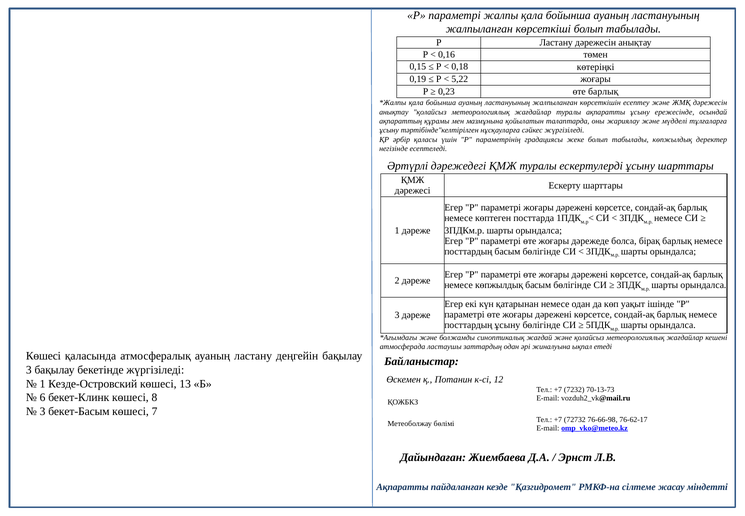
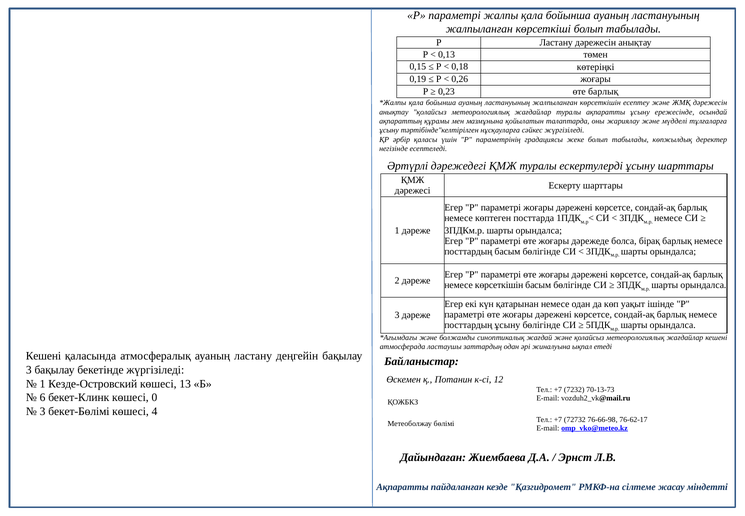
0,16: 0,16 -> 0,13 (447, 54)
5,22: 5,22 -> 0,26 (460, 79)
немесе көпжылдық: көпжылдық -> көрсеткішін (499, 285)
Көшесі: Көшесі -> Кешені (43, 356)
8: 8 -> 0 (154, 397)
бекет-Басым: бекет-Басым -> бекет-Бөлімі (79, 411)
7: 7 -> 4 (155, 411)
